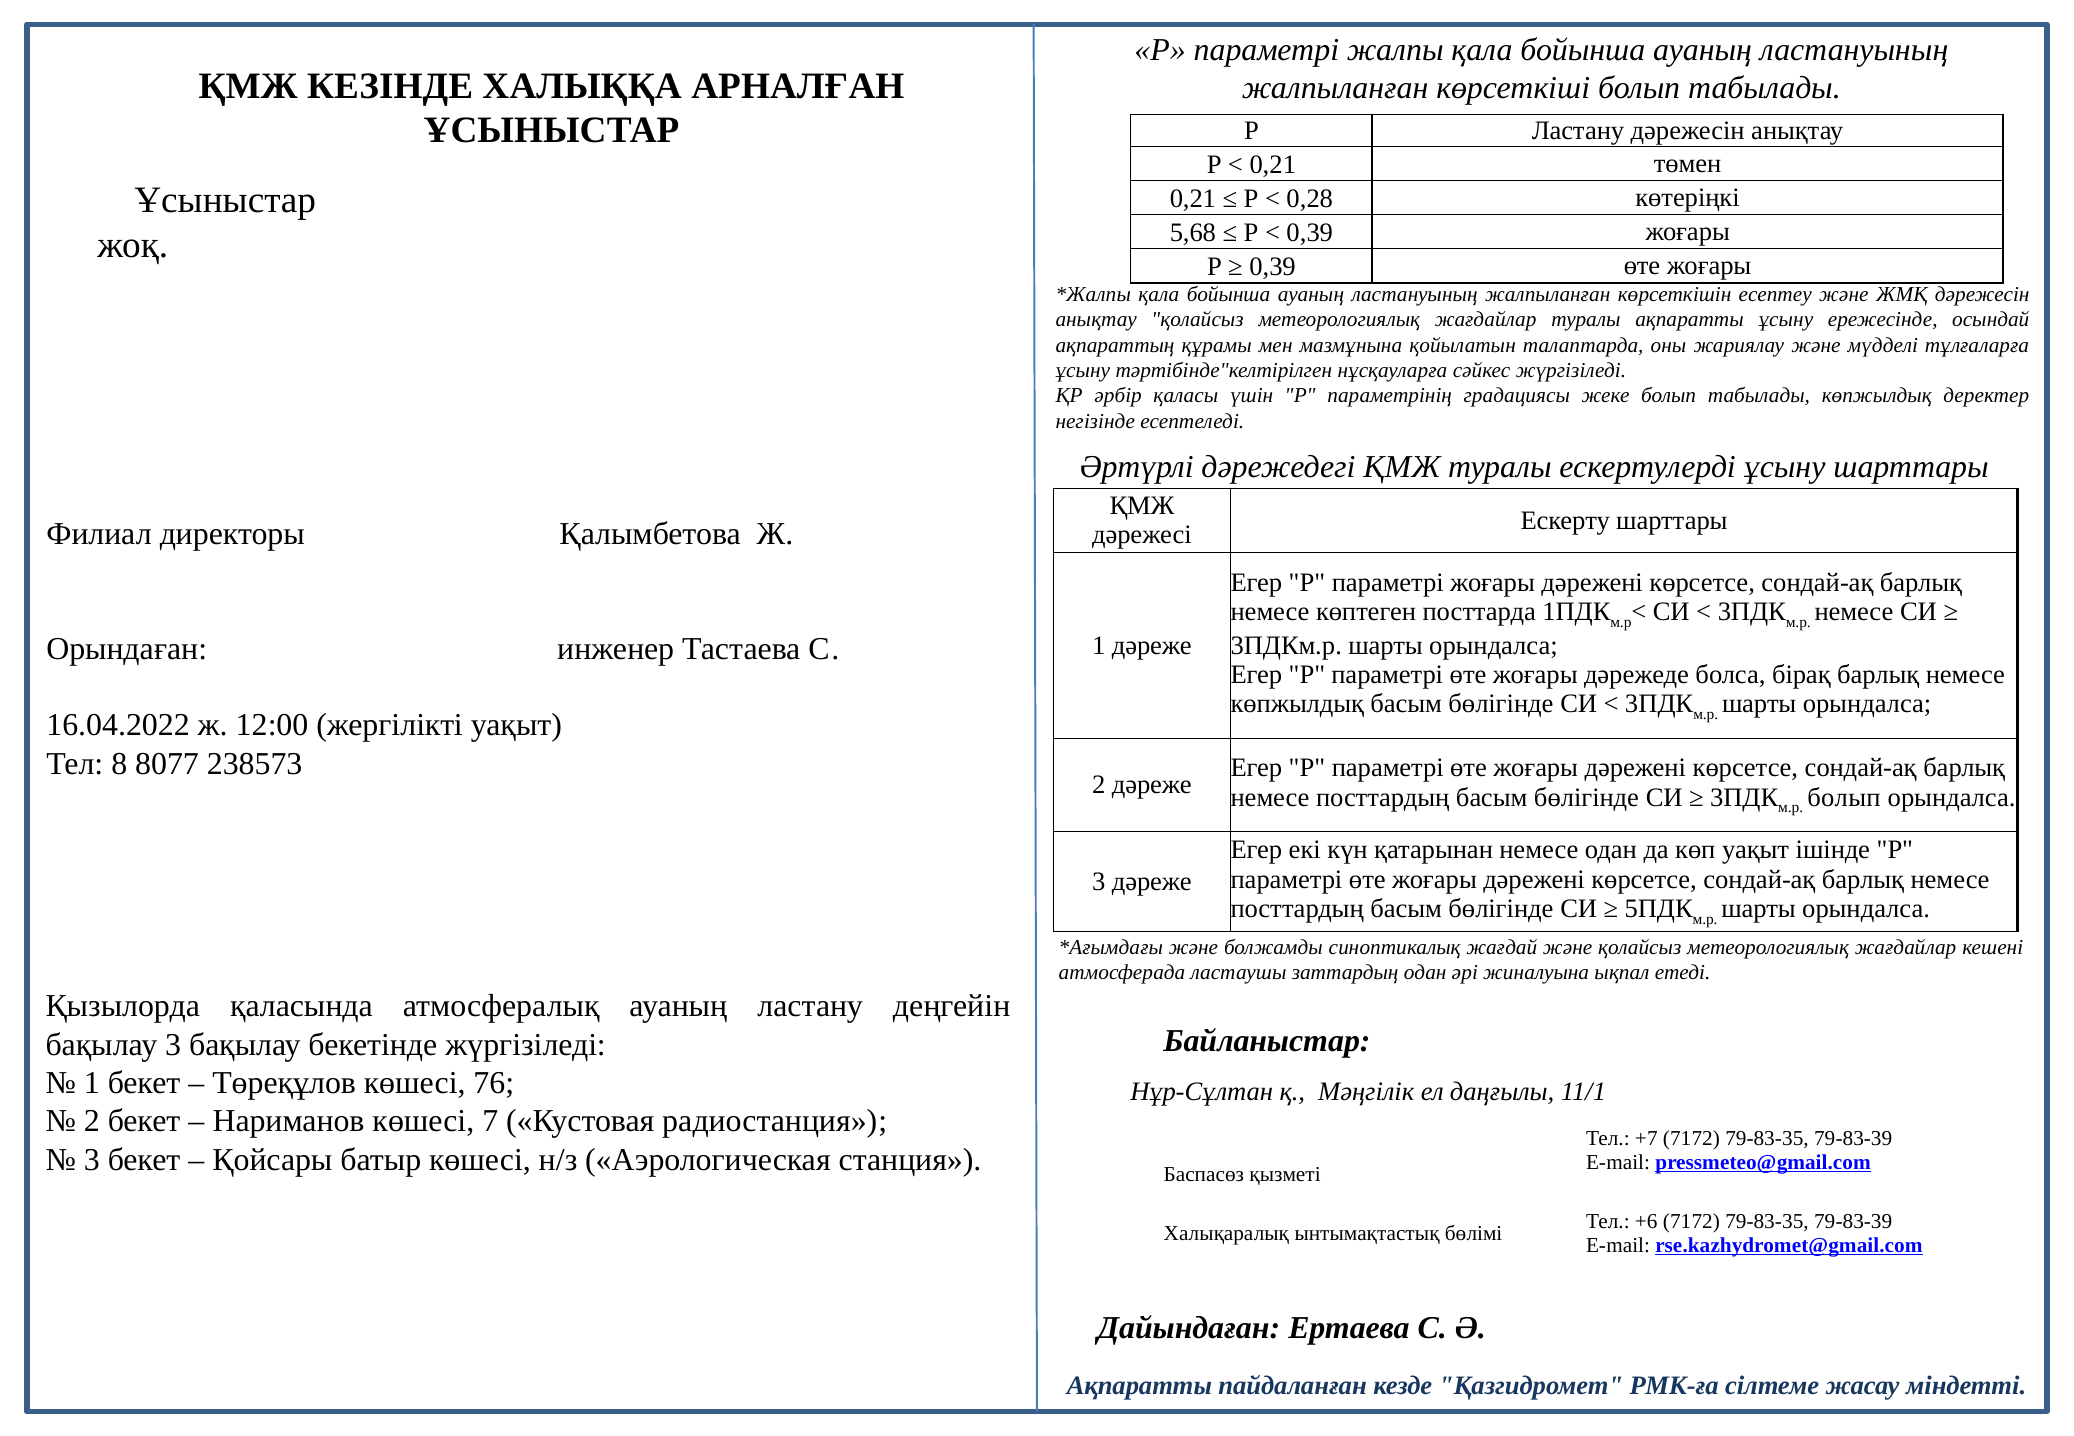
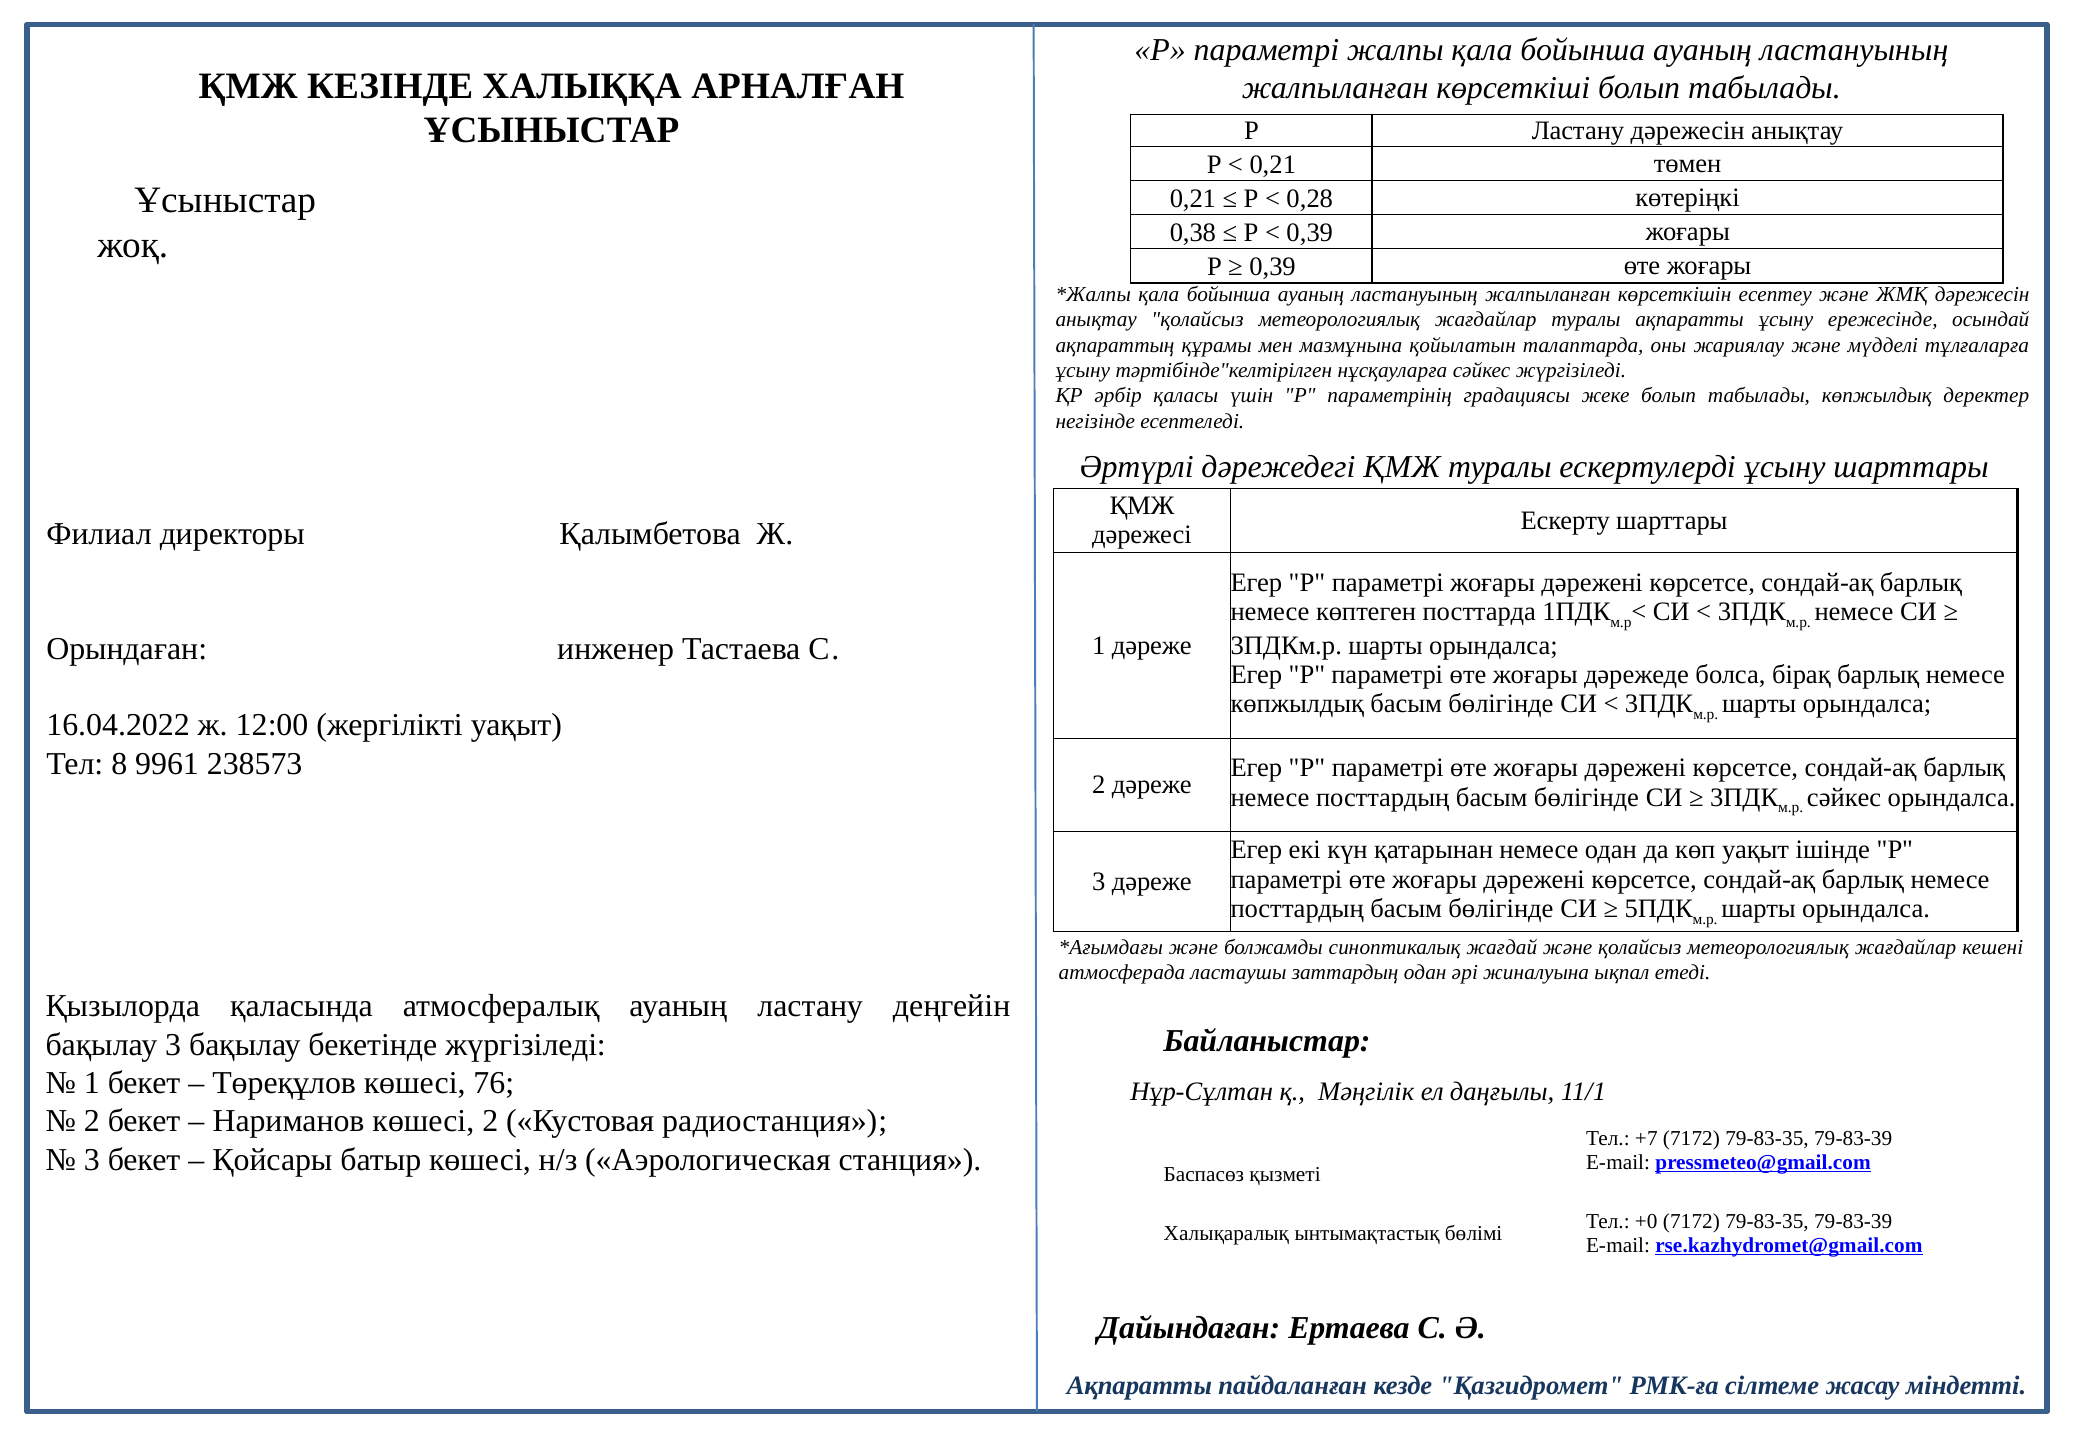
5,68: 5,68 -> 0,38 (1193, 233)
8077: 8077 -> 9961 (167, 763)
болып: болып -> сәйкес (1844, 797)
көшесі 7: 7 -> 2 (490, 1121)
+6: +6 -> +0 (1646, 1222)
